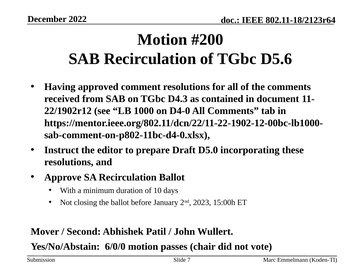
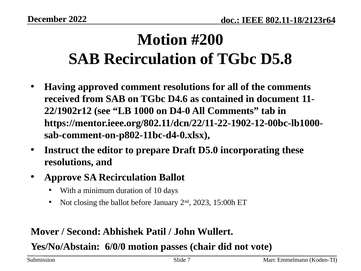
D5.6: D5.6 -> D5.8 (276, 59)
D4.3: D4.3 -> D4.6 (178, 99)
